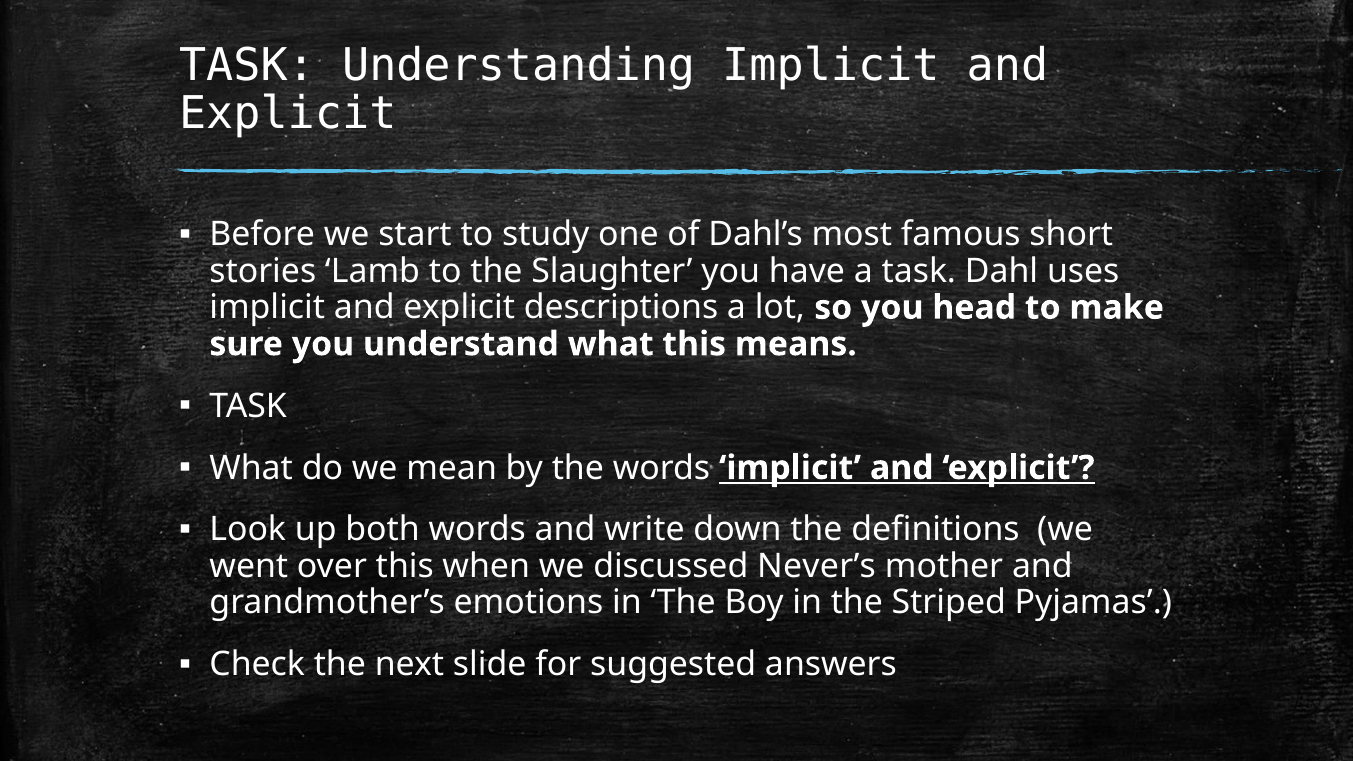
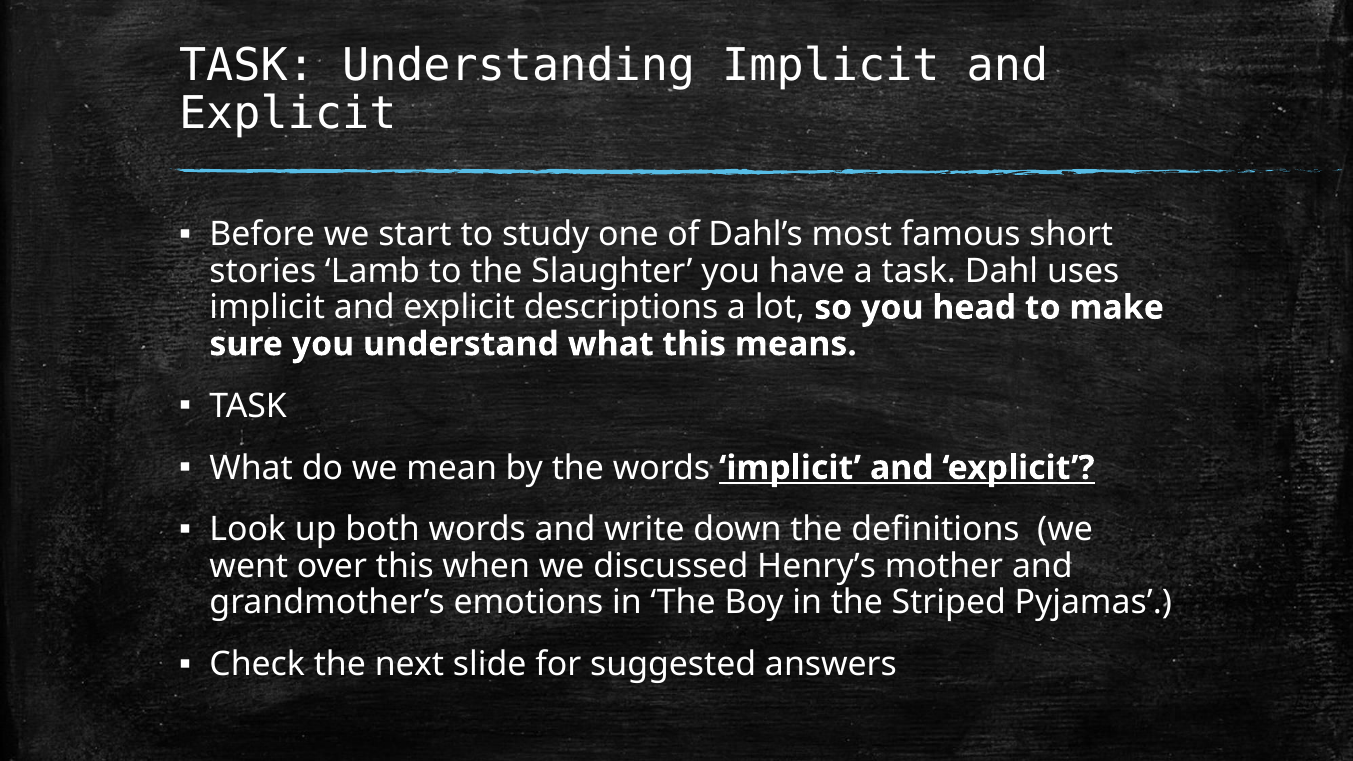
Never’s: Never’s -> Henry’s (817, 566)
